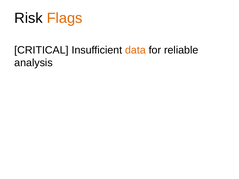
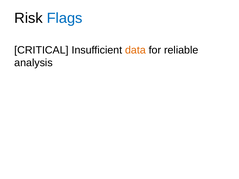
Flags colour: orange -> blue (65, 18)
